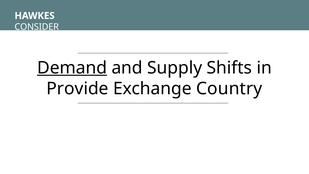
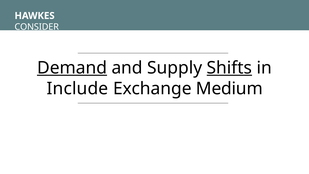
Shifts underline: none -> present (229, 68)
Provide: Provide -> Include (77, 89)
Country: Country -> Medium (229, 89)
